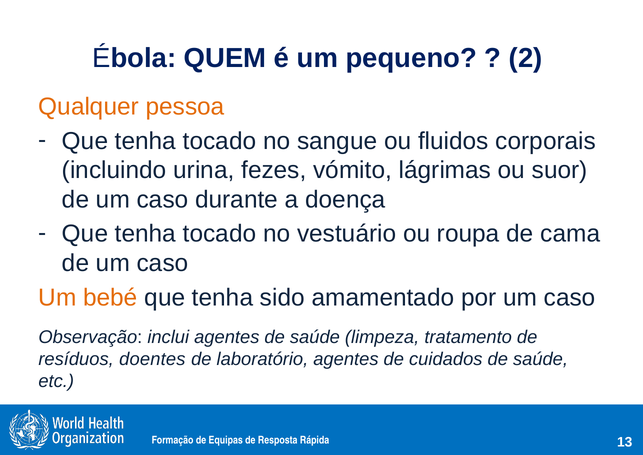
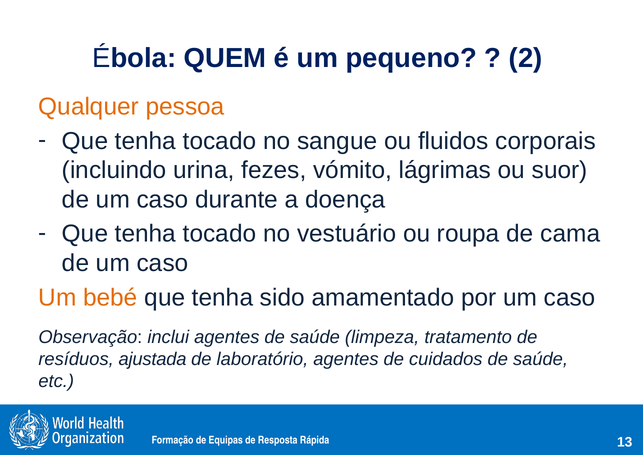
doentes: doentes -> ajustada (153, 359)
